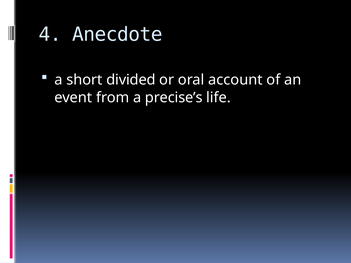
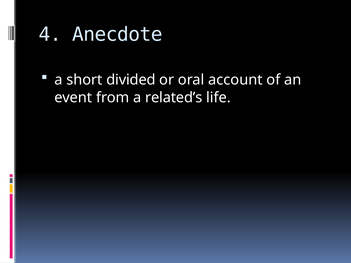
precise’s: precise’s -> related’s (174, 98)
